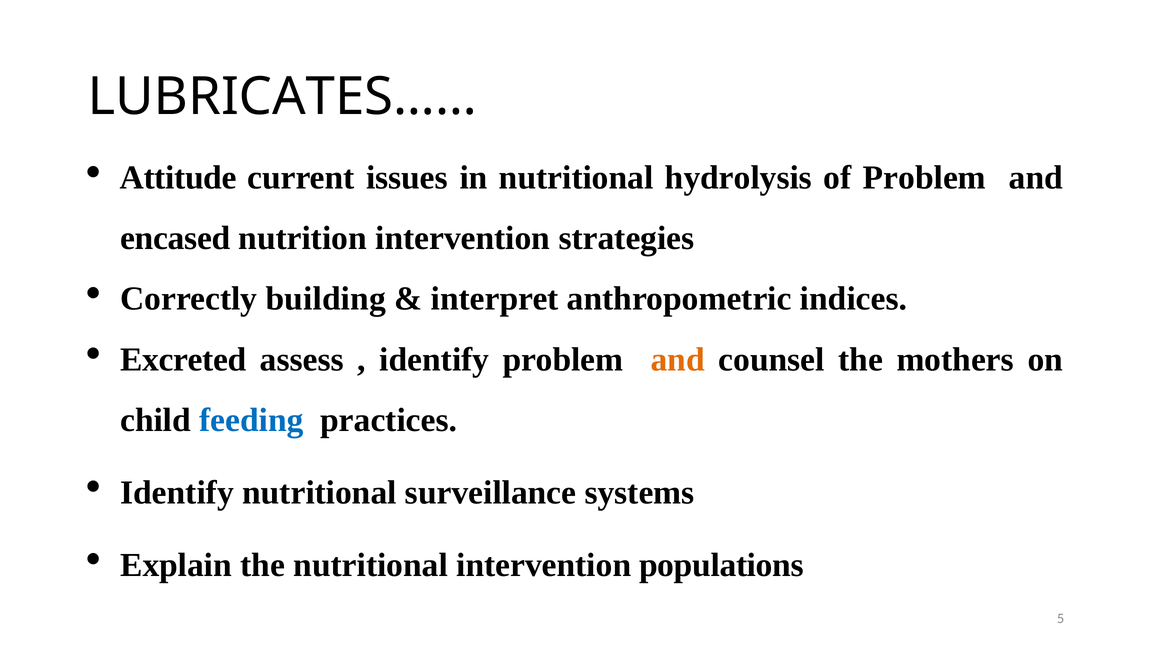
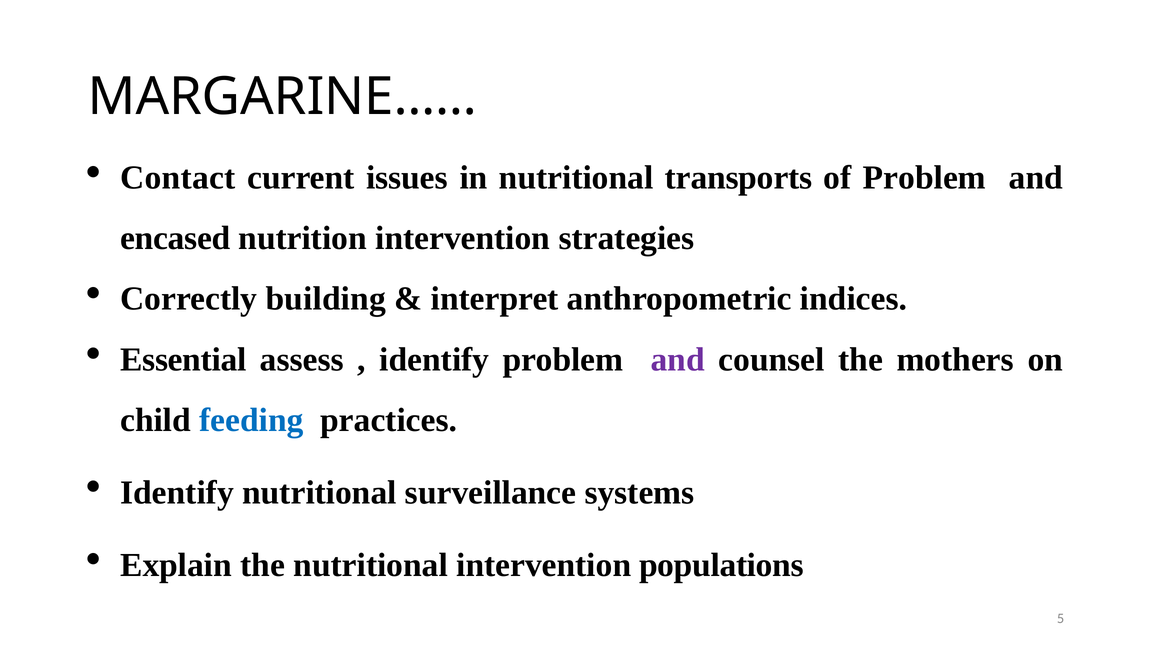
LUBRICATES……: LUBRICATES…… -> MARGARINE…… (282, 97)
Attitude: Attitude -> Contact (178, 178)
hydrolysis: hydrolysis -> transports (739, 178)
Excreted: Excreted -> Essential (183, 359)
and colour: orange -> purple (678, 359)
